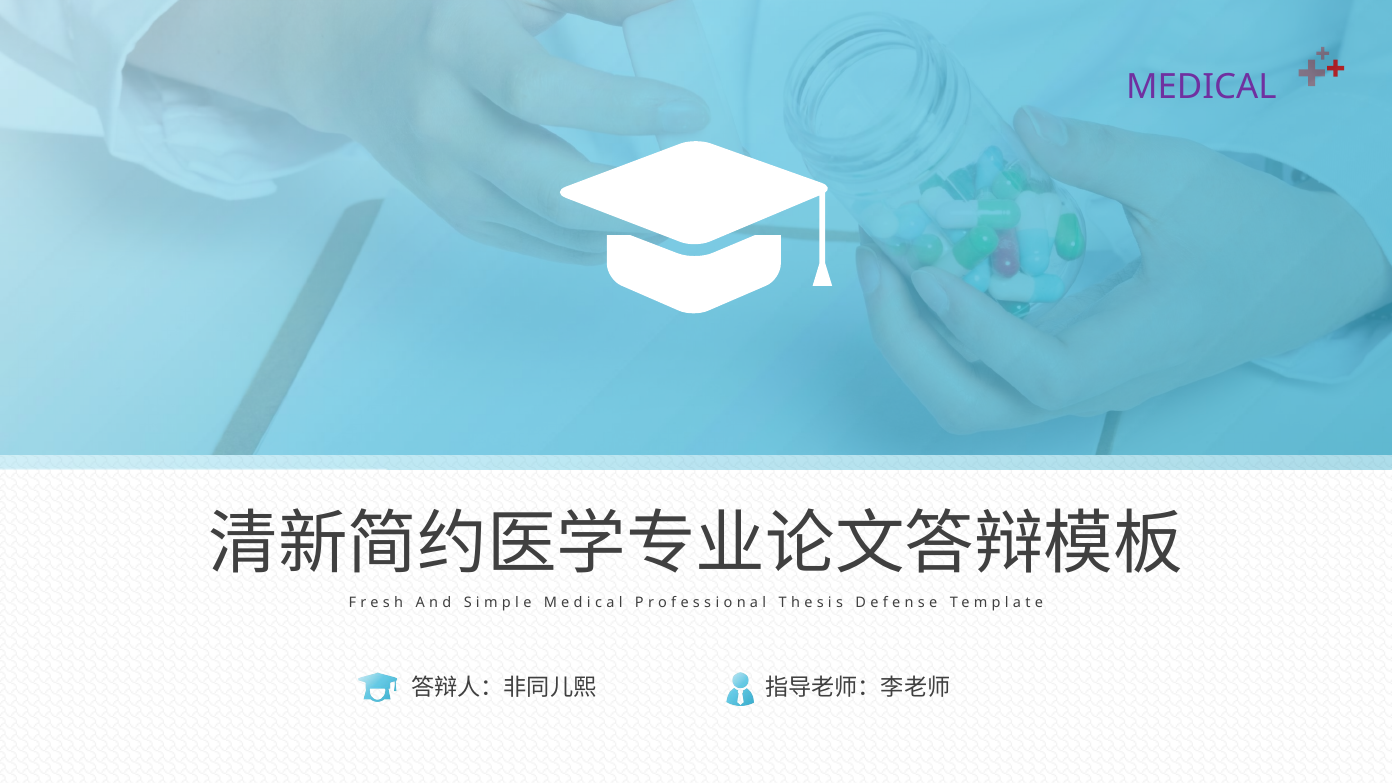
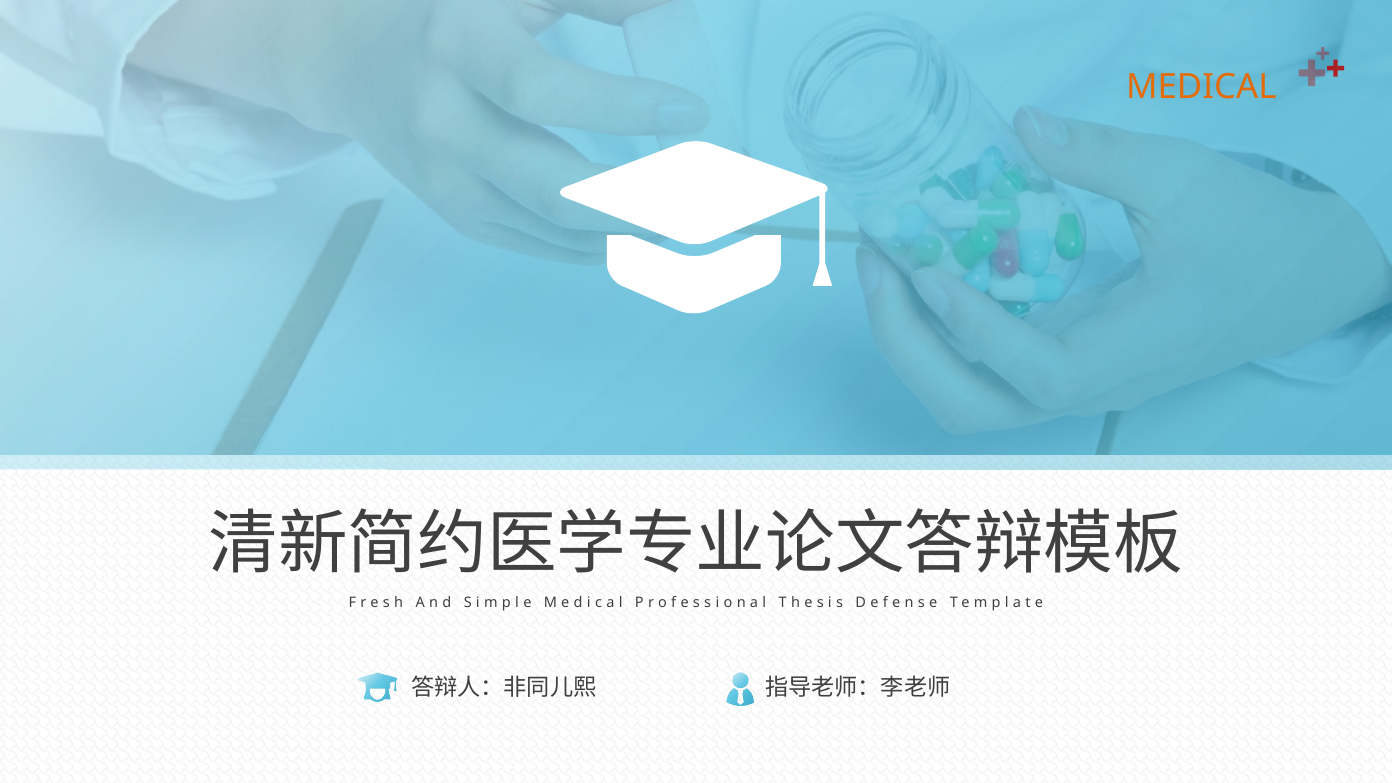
MEDICAL colour: purple -> orange (1201, 87)
